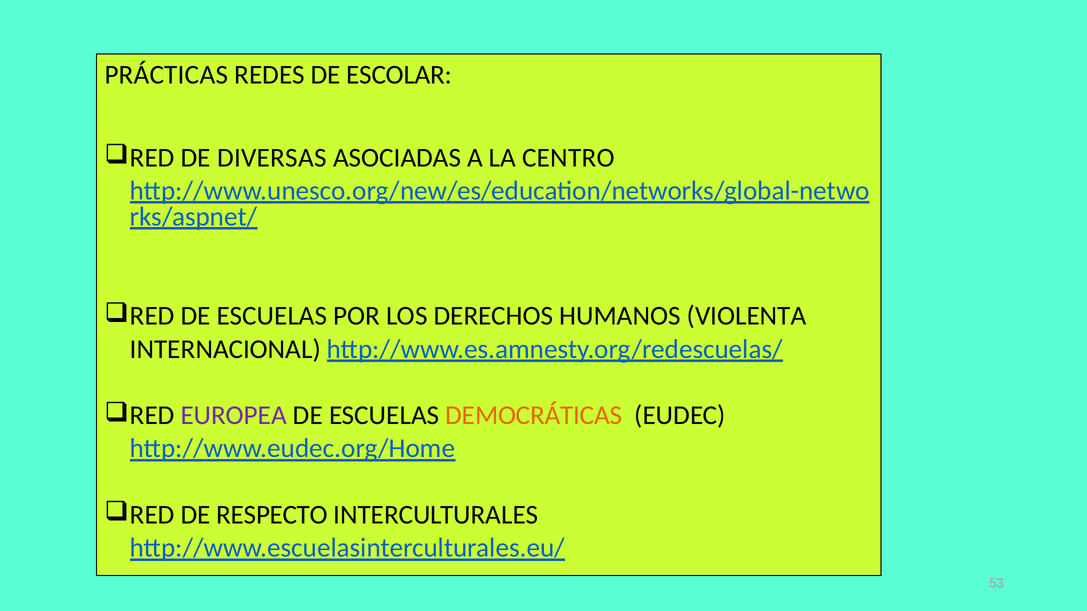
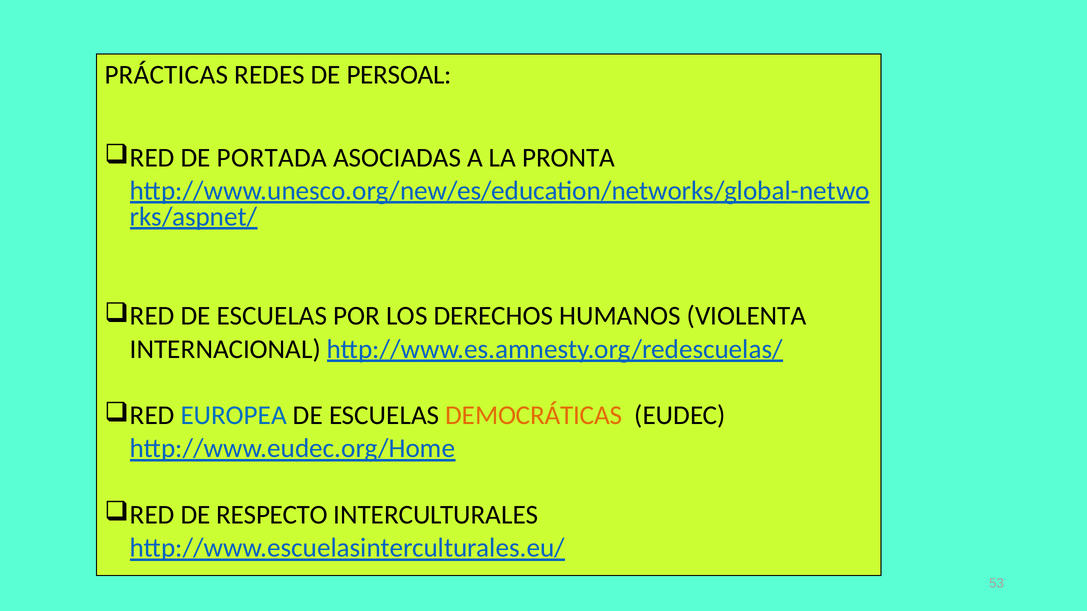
ESCOLAR: ESCOLAR -> PERSOAL (399, 75)
DIVERSAS: DIVERSAS -> PORTADA (272, 158)
CENTRO: CENTRO -> PRONTA (569, 158)
EUROPEA colour: purple -> blue (234, 416)
